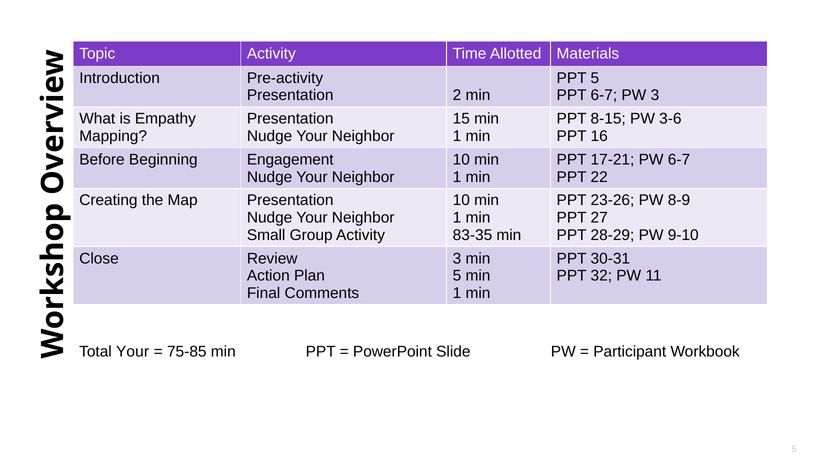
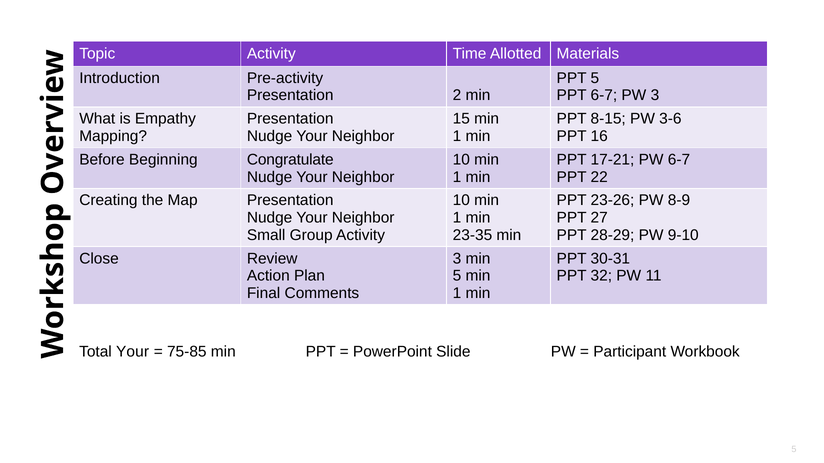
Engagement: Engagement -> Congratulate (290, 160)
83-35: 83-35 -> 23-35 (472, 235)
